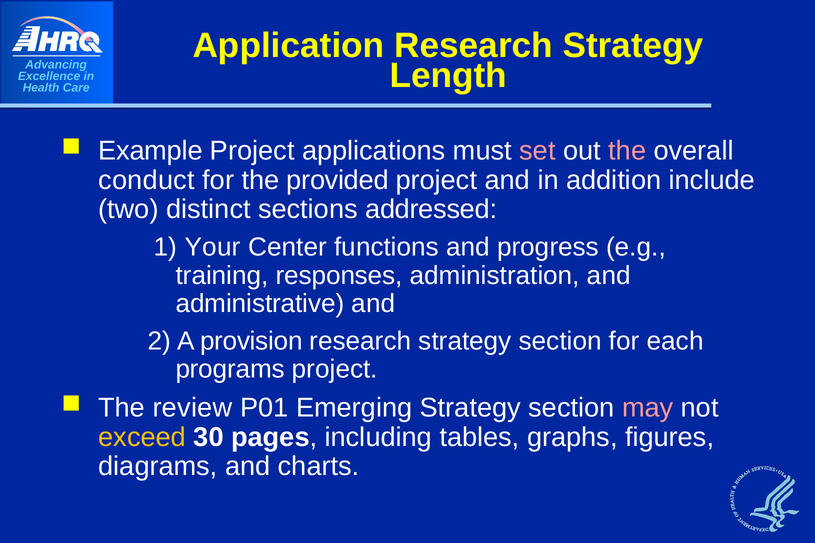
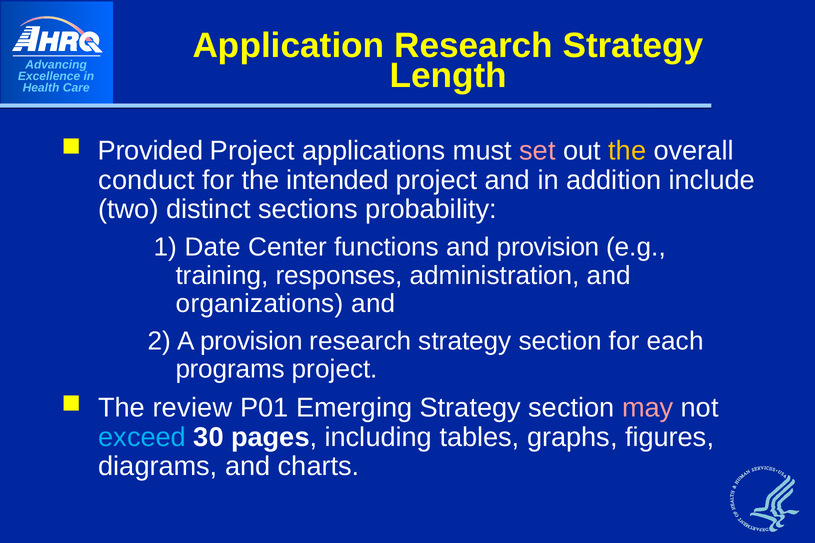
Example: Example -> Provided (151, 151)
the colour: pink -> yellow (627, 151)
provided: provided -> intended (338, 180)
addressed: addressed -> probability (431, 210)
Your: Your -> Date (213, 247)
and progress: progress -> provision (548, 247)
administrative: administrative -> organizations (260, 304)
exceed colour: yellow -> light blue (142, 437)
